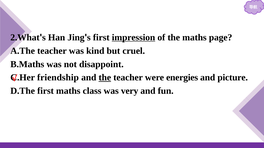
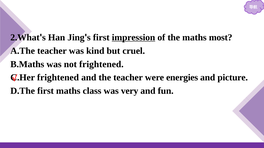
page: page -> most (221, 38)
not disappoint: disappoint -> frightened (101, 64)
friendship: friendship -> frightened (58, 78)
the underline: present -> none (105, 78)
